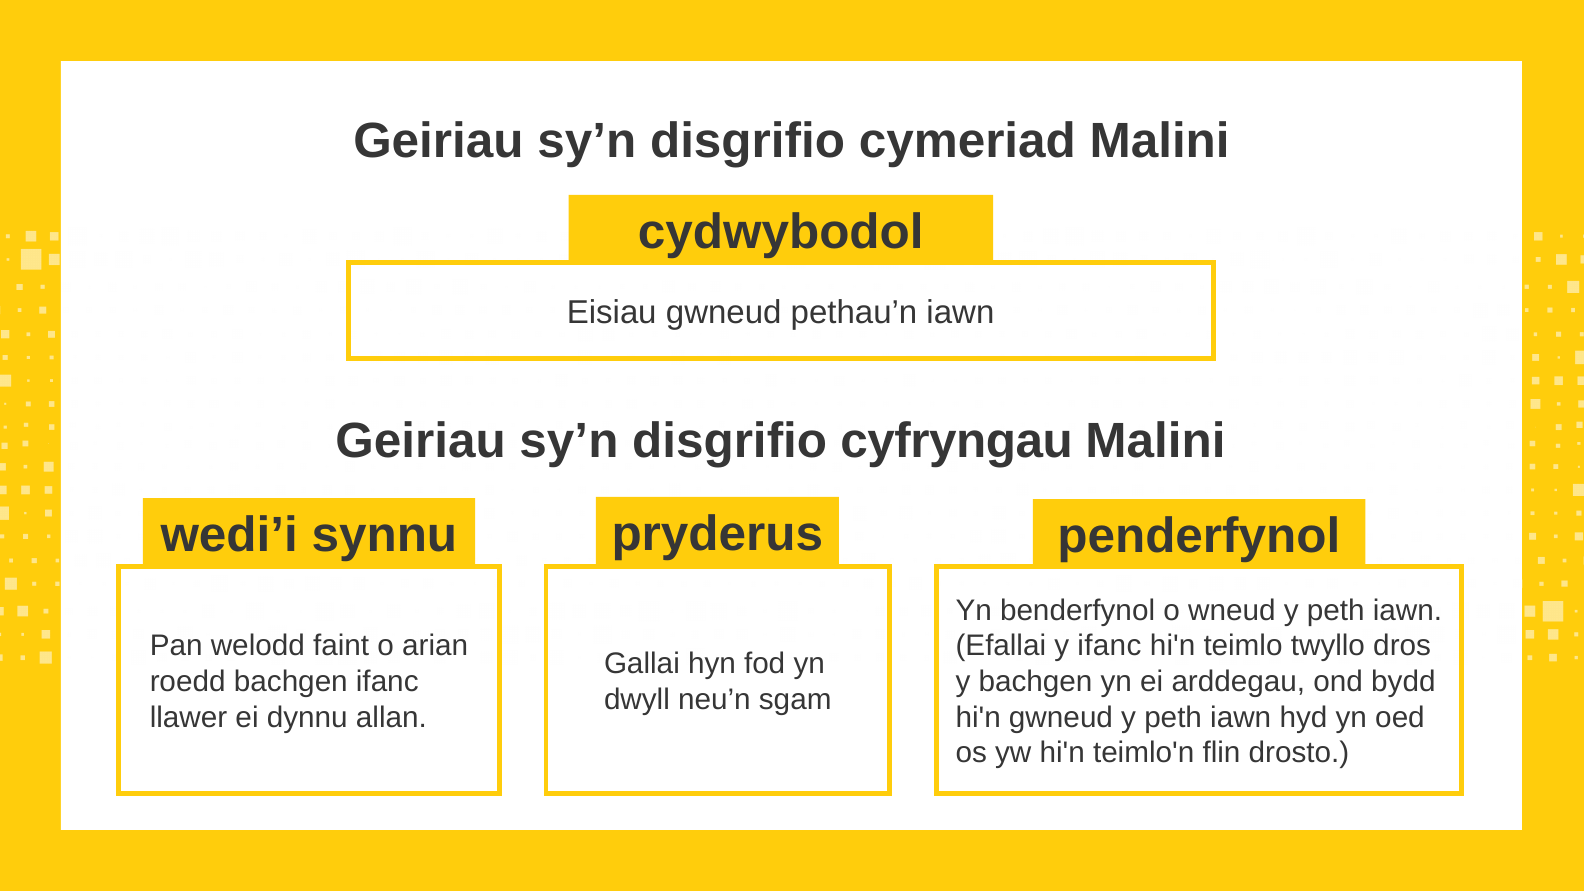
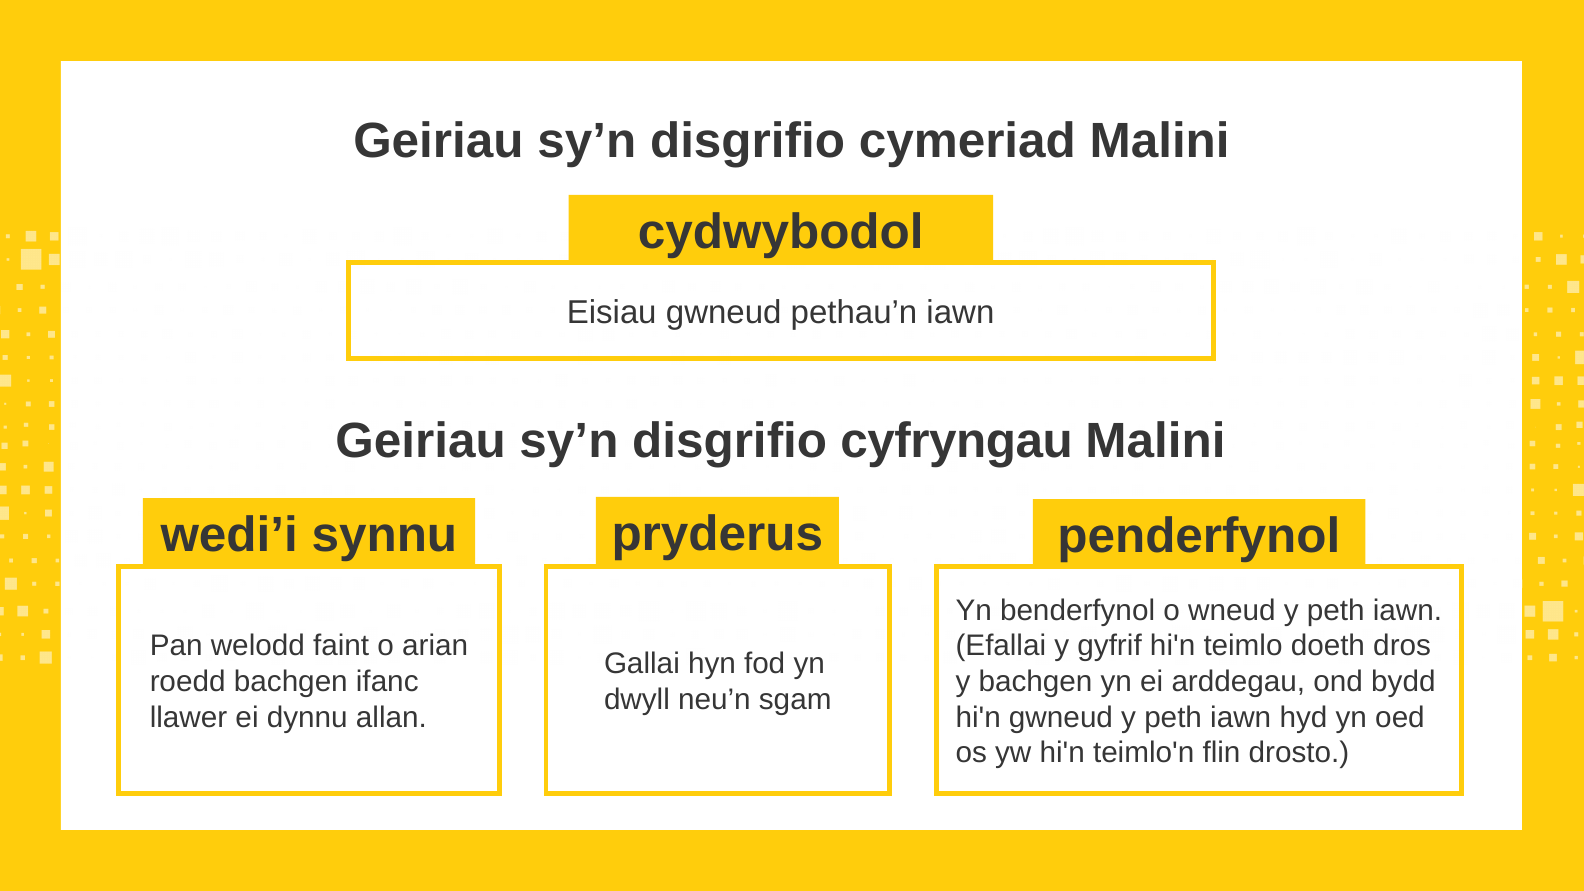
y ifanc: ifanc -> gyfrif (1110, 646)
twyllo: twyllo -> doeth (1328, 646)
